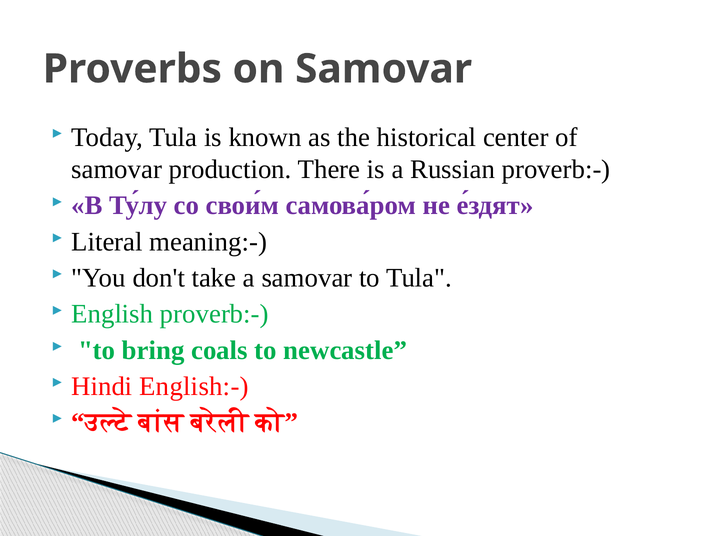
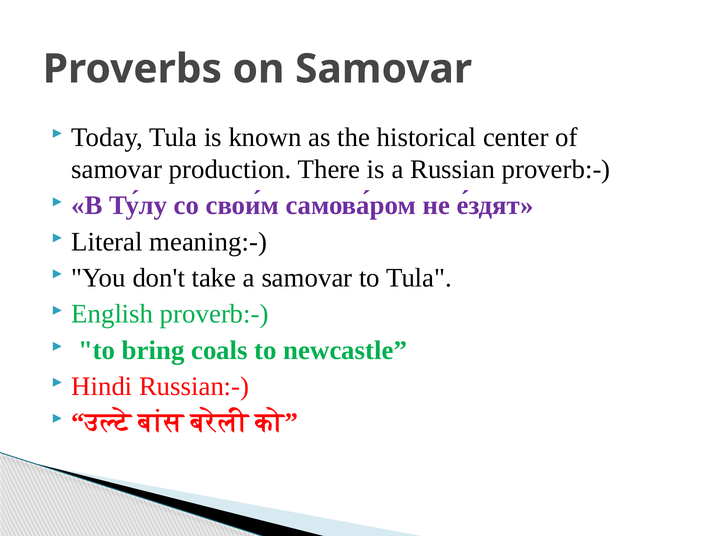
English:-: English:- -> Russian:- (194, 387)
